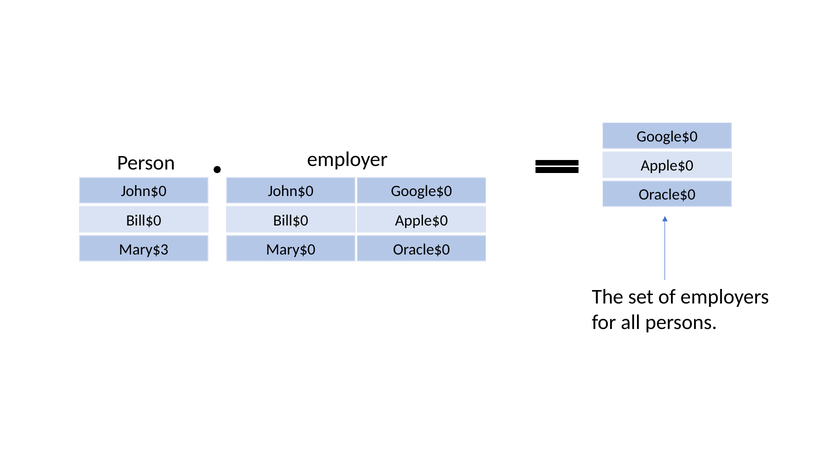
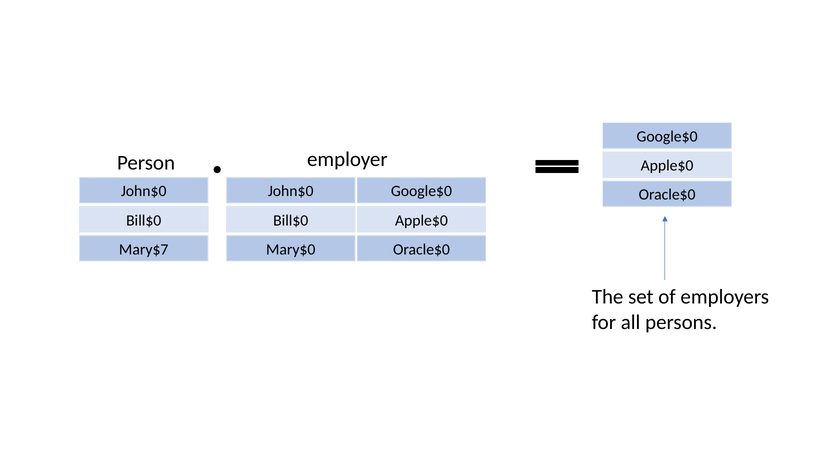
Mary$3: Mary$3 -> Mary$7 (144, 249)
